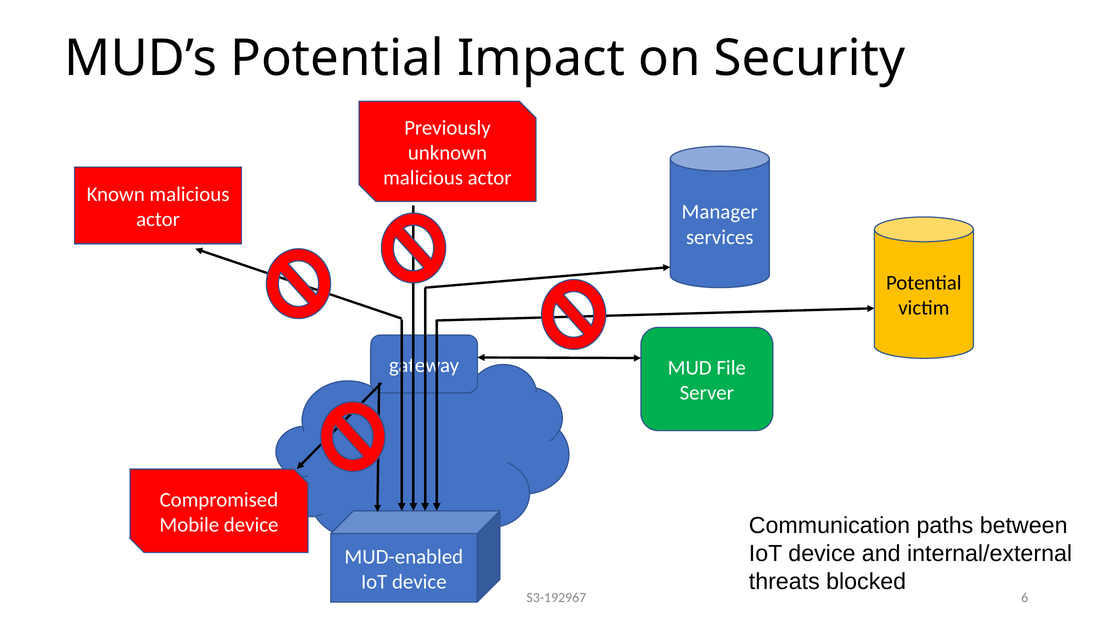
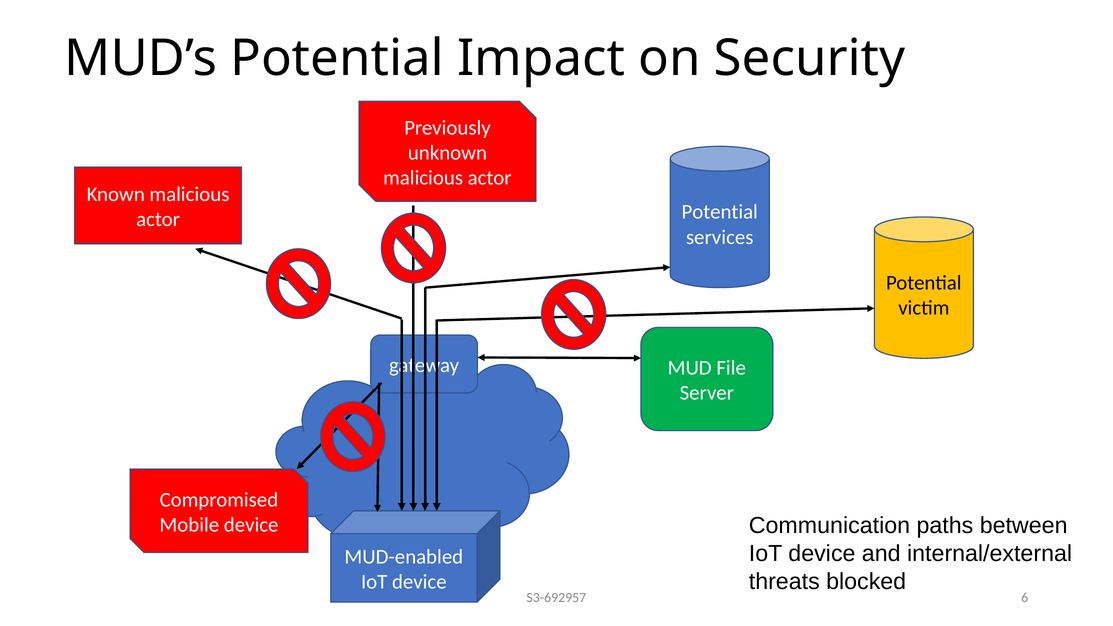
Manager: Manager -> Potential (720, 212)
S3-192967: S3-192967 -> S3-692957 (556, 598)
